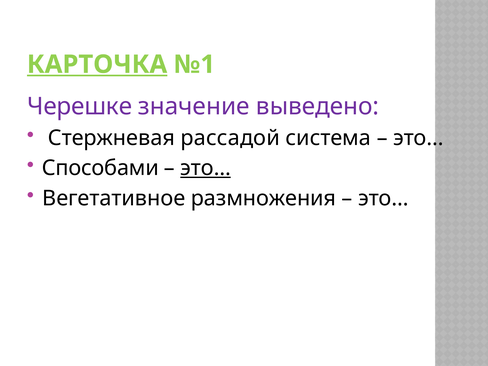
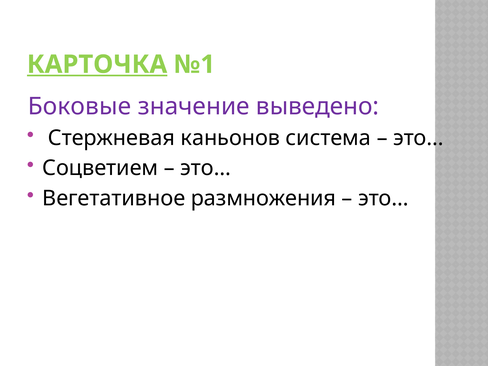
Черешке: Черешке -> Боковые (80, 106)
рассадой: рассадой -> каньонов (230, 138)
Способами: Способами -> Соцветием (100, 168)
это… underline: present -> none (206, 168)
